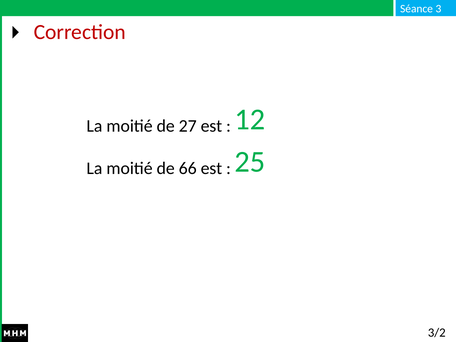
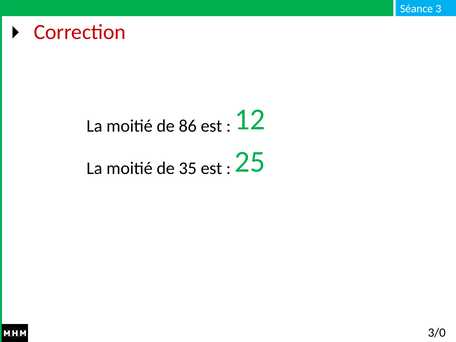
27: 27 -> 86 (188, 126)
66: 66 -> 35 (188, 168)
3/2: 3/2 -> 3/0 (437, 333)
